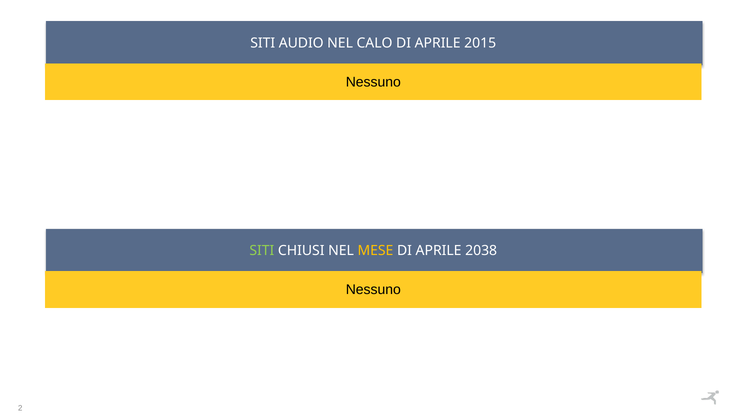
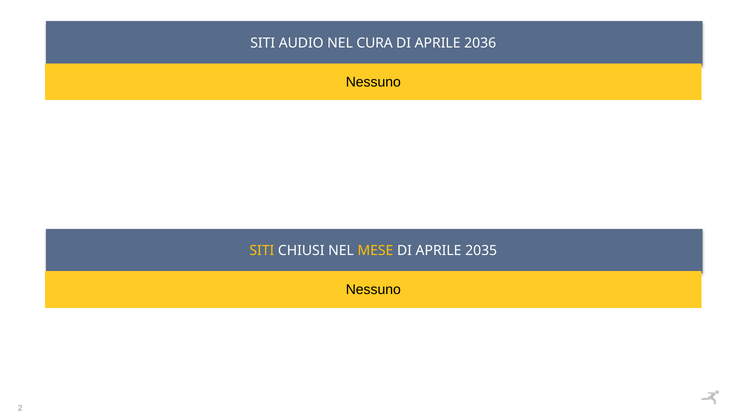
CALO: CALO -> CURA (375, 43)
2015: 2015 -> 2036 (480, 43)
SITI colour: light green -> yellow (262, 251)
2038: 2038 -> 2035 (481, 251)
